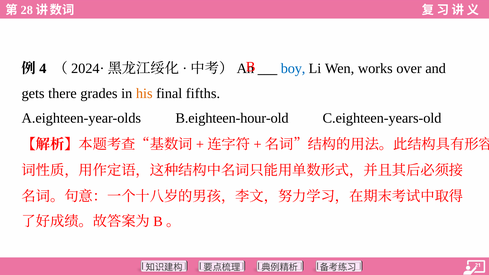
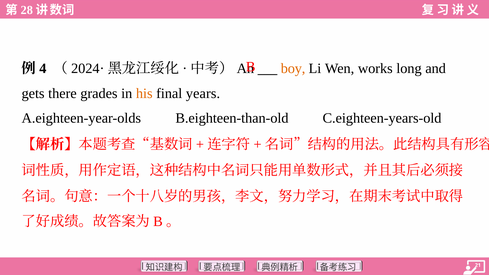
boy colour: blue -> orange (293, 68)
over: over -> long (409, 68)
fifths: fifths -> years (203, 93)
B.eighteen-hour-old: B.eighteen-hour-old -> B.eighteen-than-old (232, 118)
